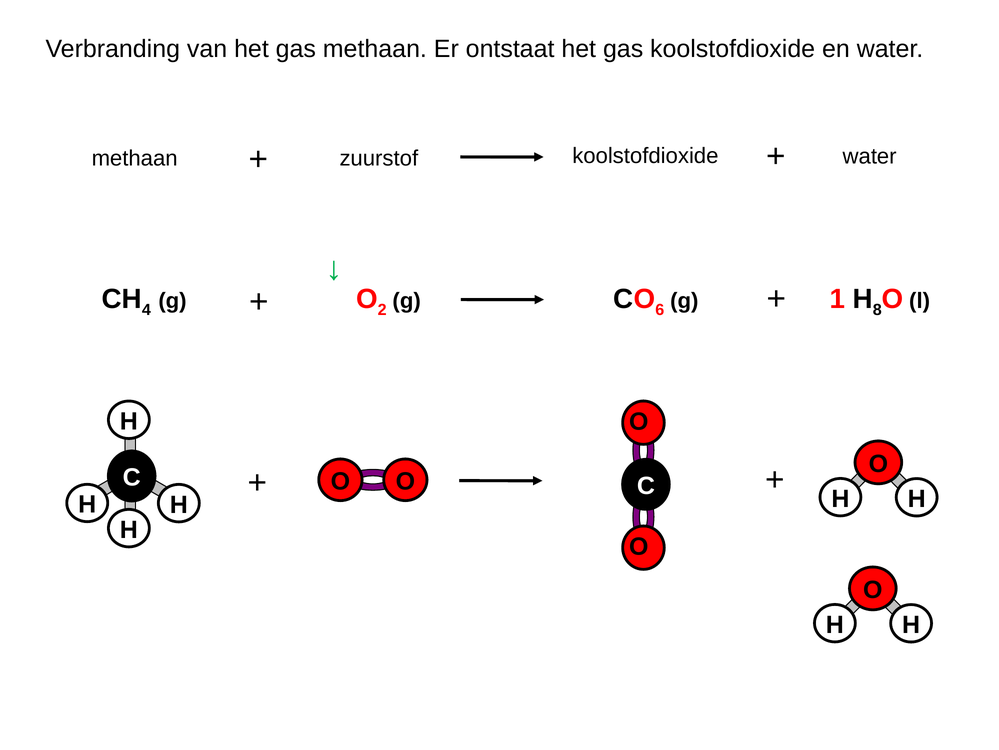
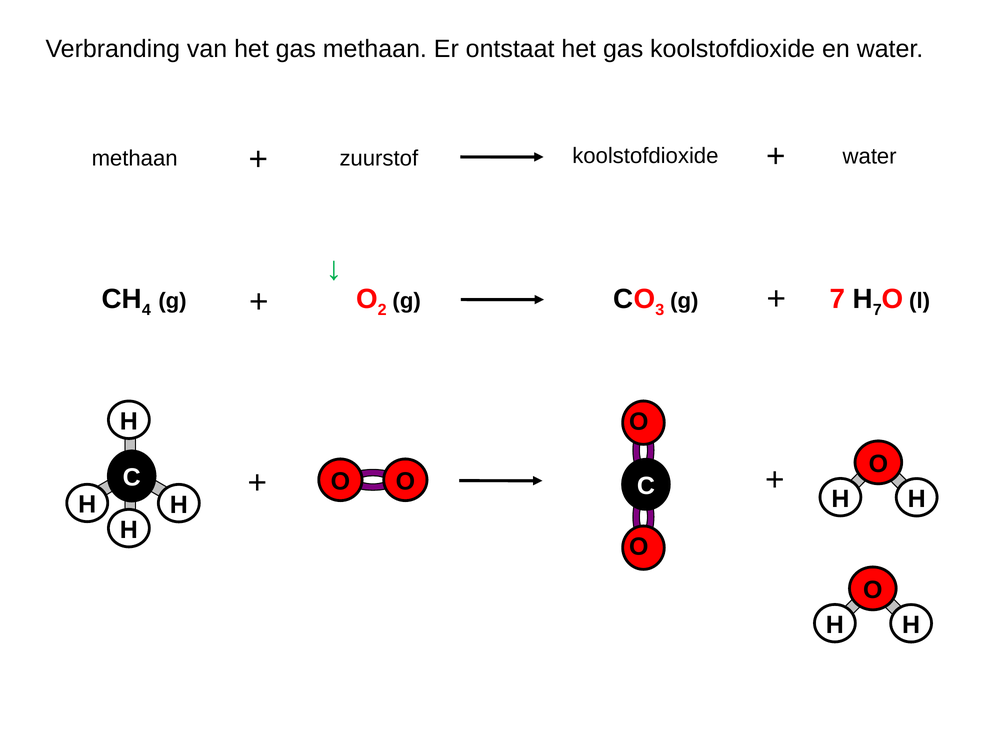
6: 6 -> 3 (660, 310)
g 1: 1 -> 7 (837, 299)
H 8: 8 -> 7 (877, 310)
